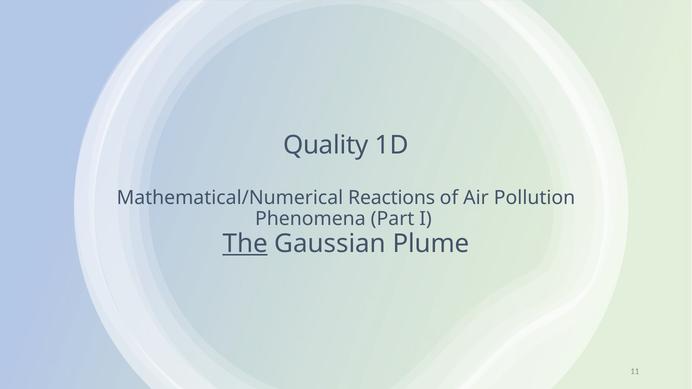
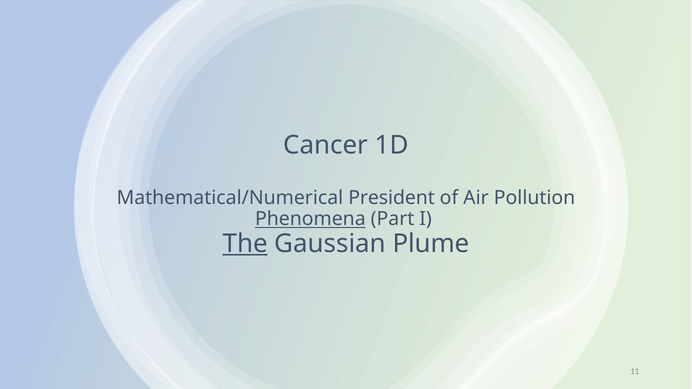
Quality: Quality -> Cancer (326, 145)
Reactions: Reactions -> President (392, 198)
Phenomena underline: none -> present (310, 219)
